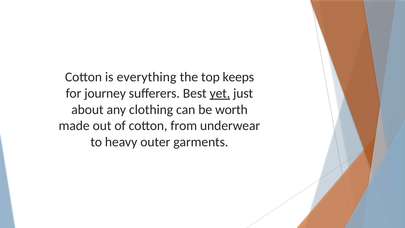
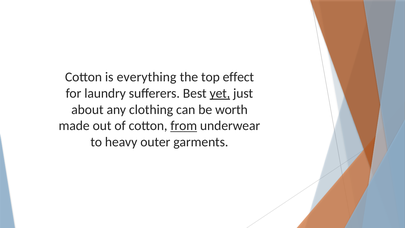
keeps: keeps -> effect (238, 77)
journey: journey -> laundry (105, 93)
from underline: none -> present (184, 126)
